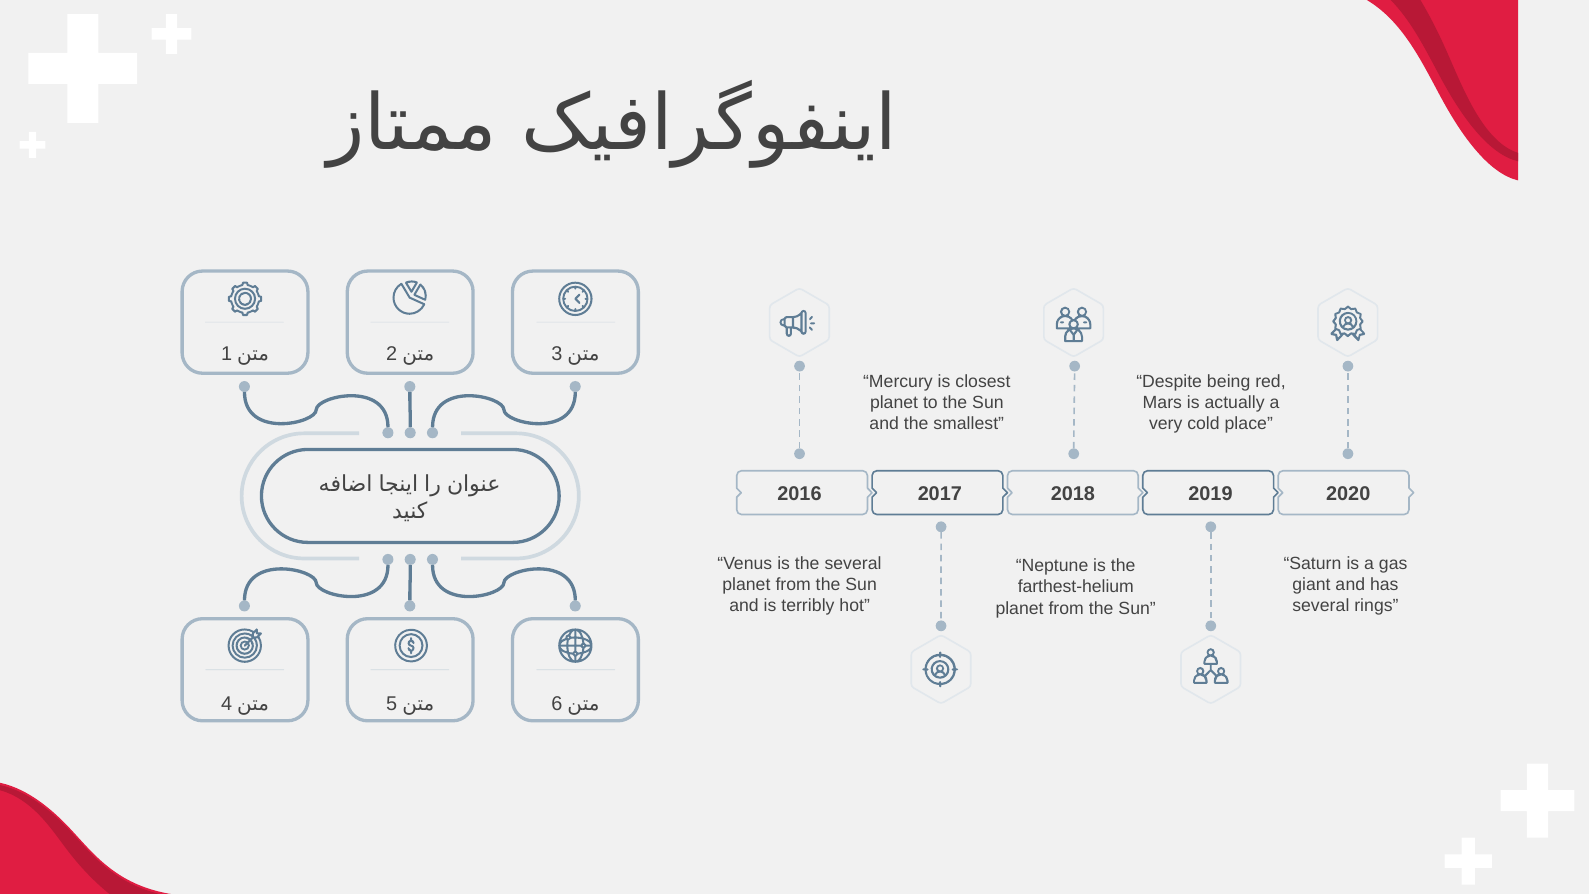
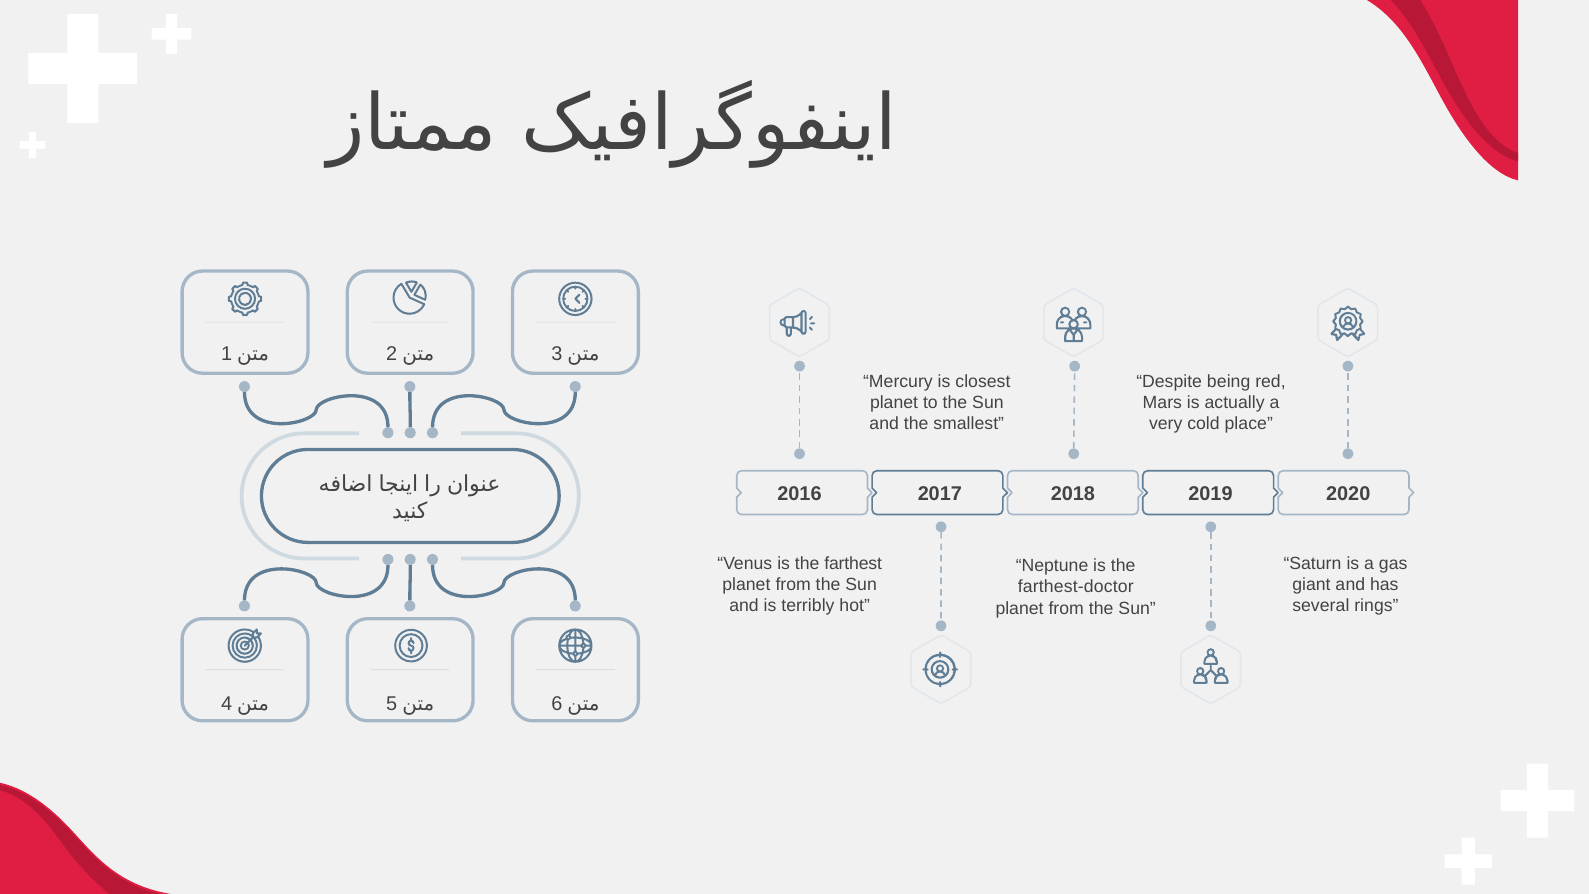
the several: several -> farthest (853, 564)
farthest-helium: farthest-helium -> farthest-doctor (1076, 587)
